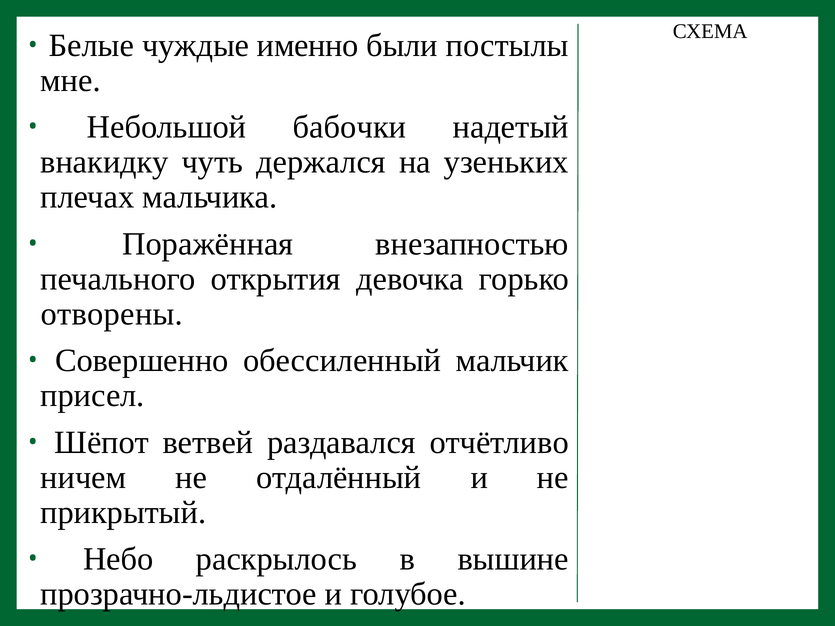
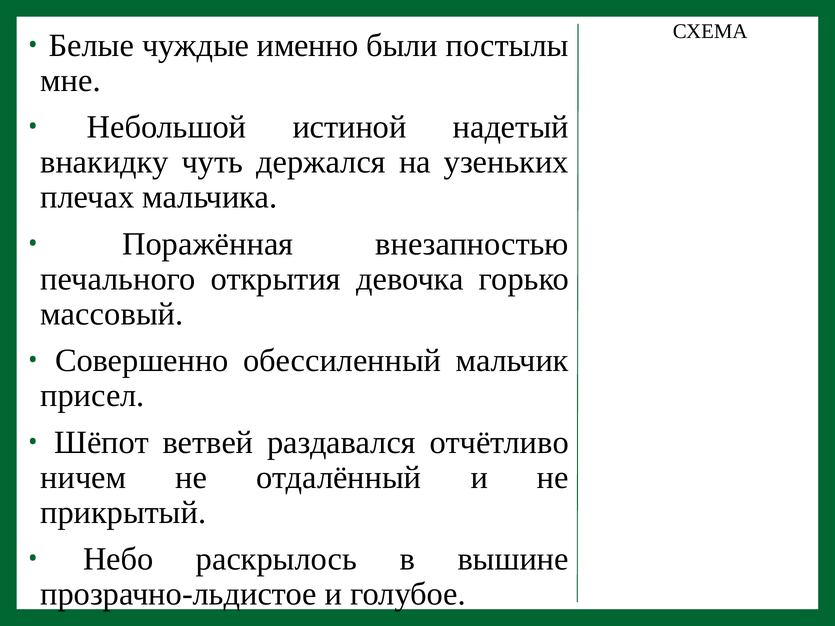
бабочки: бабочки -> истиной (350, 127)
отворены: отворены -> массовый (112, 314)
